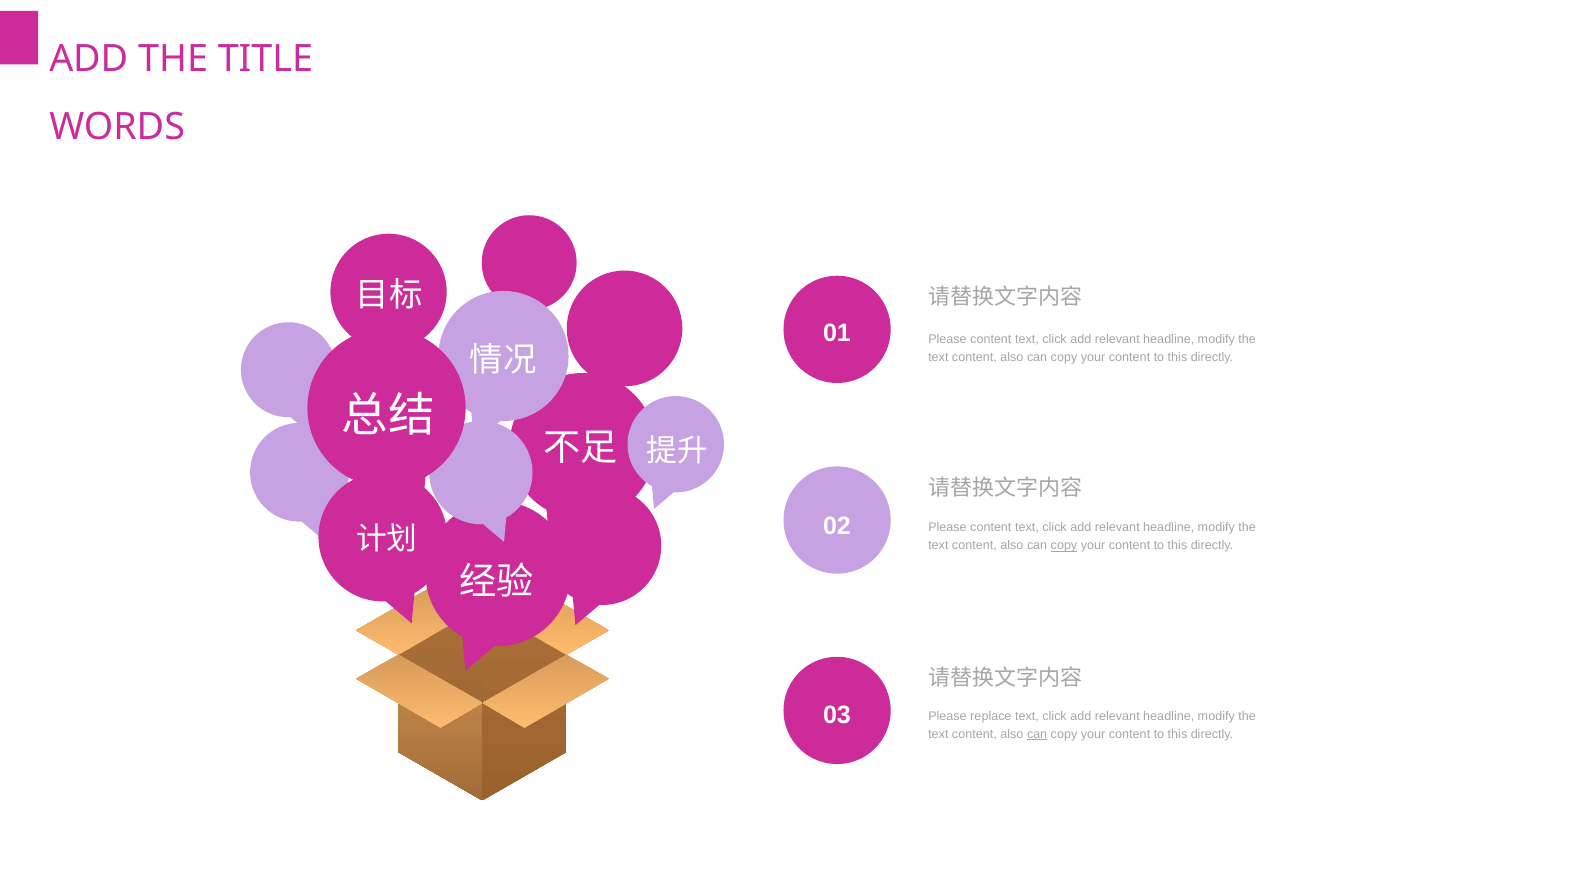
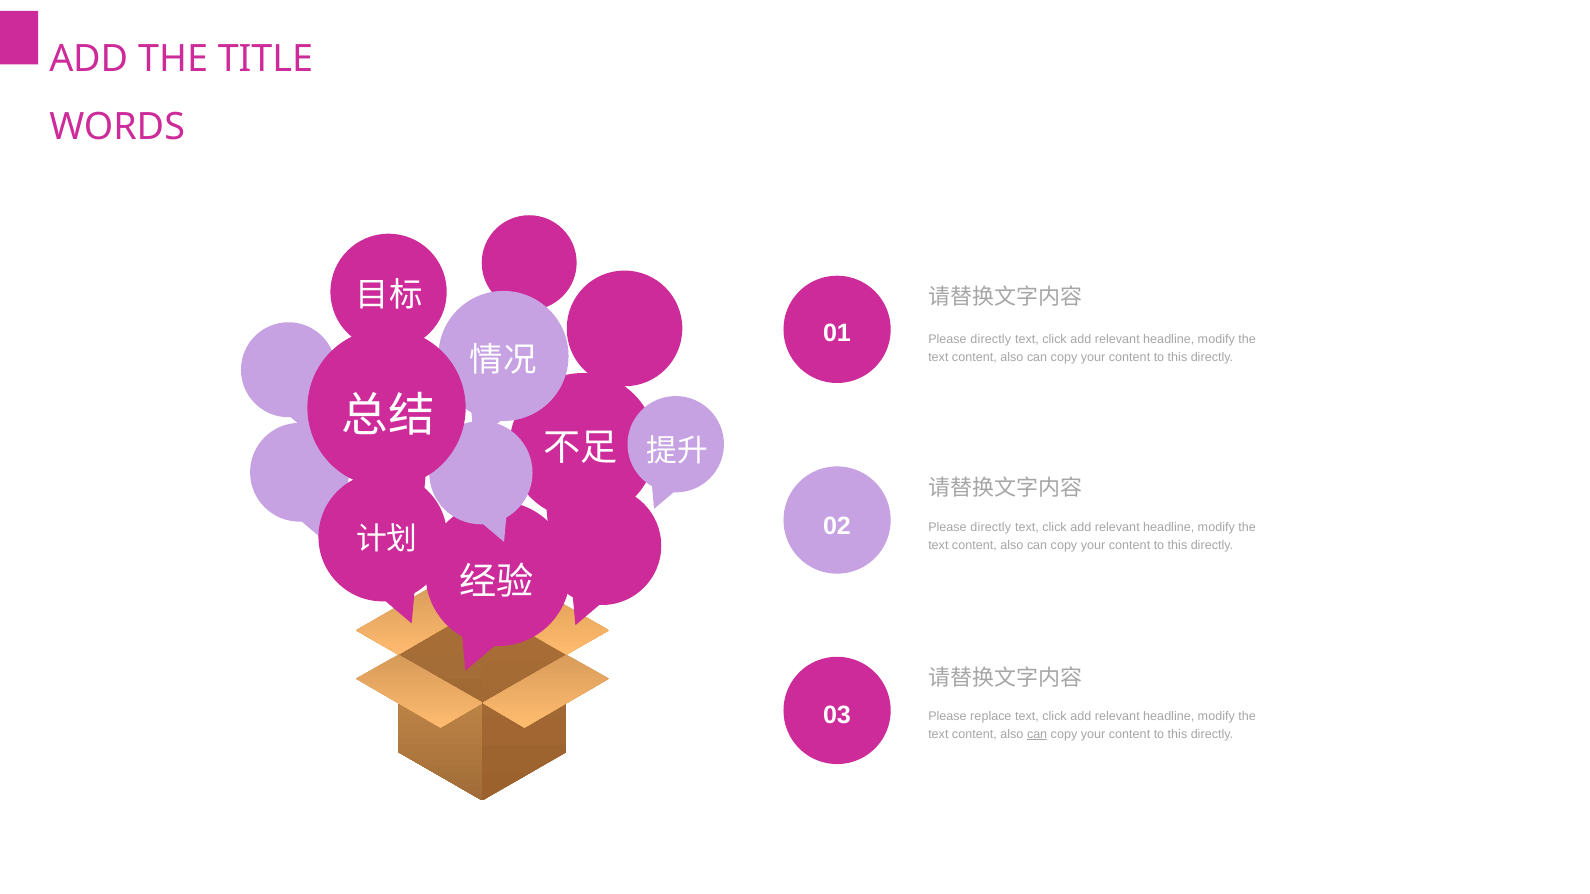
content: content -> directly (991, 339)
content: content -> directly (991, 528)
copy underline: present -> none (1064, 546)
